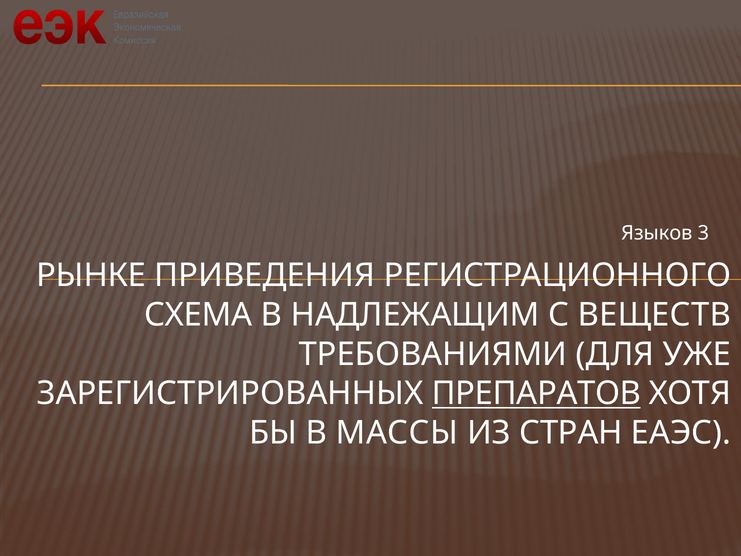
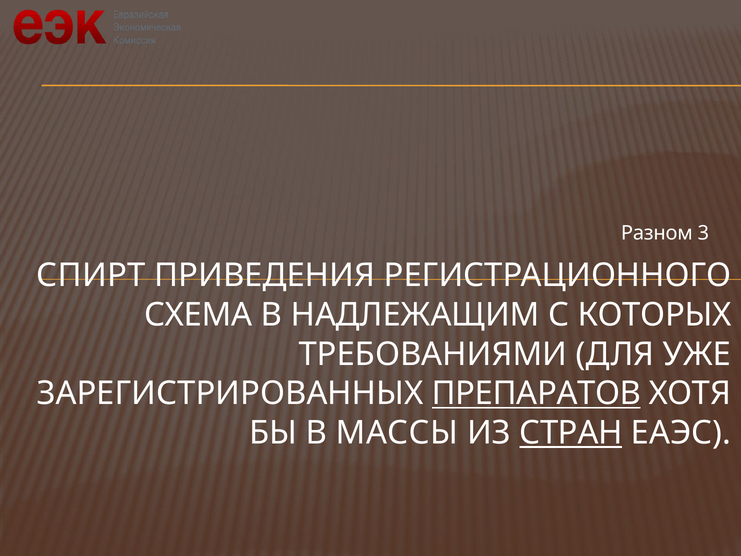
Языков: Языков -> Разном (657, 233)
РЫНКЕ: РЫНКЕ -> СПИРТ (91, 275)
ВЕЩЕСТВ: ВЕЩЕСТВ -> КОТОРЫХ (655, 315)
СТРАН underline: none -> present (571, 433)
